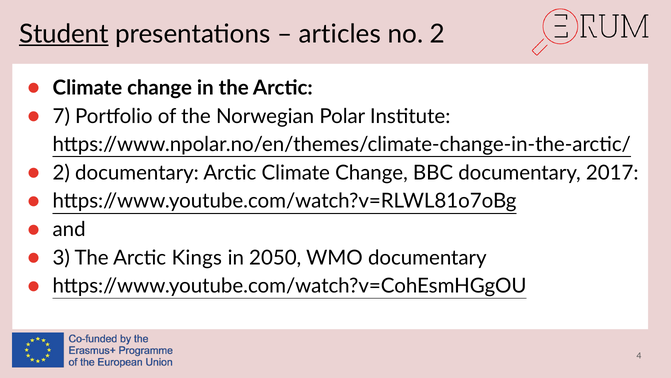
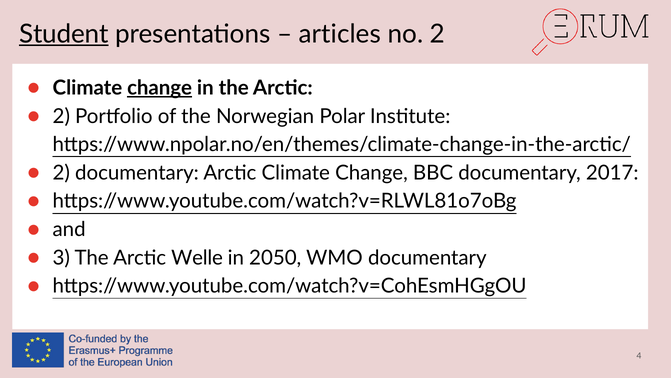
change underline: none -> present (160, 88)
7: 7 -> 2 (61, 116)
Kings: Kings -> Welle (197, 257)
